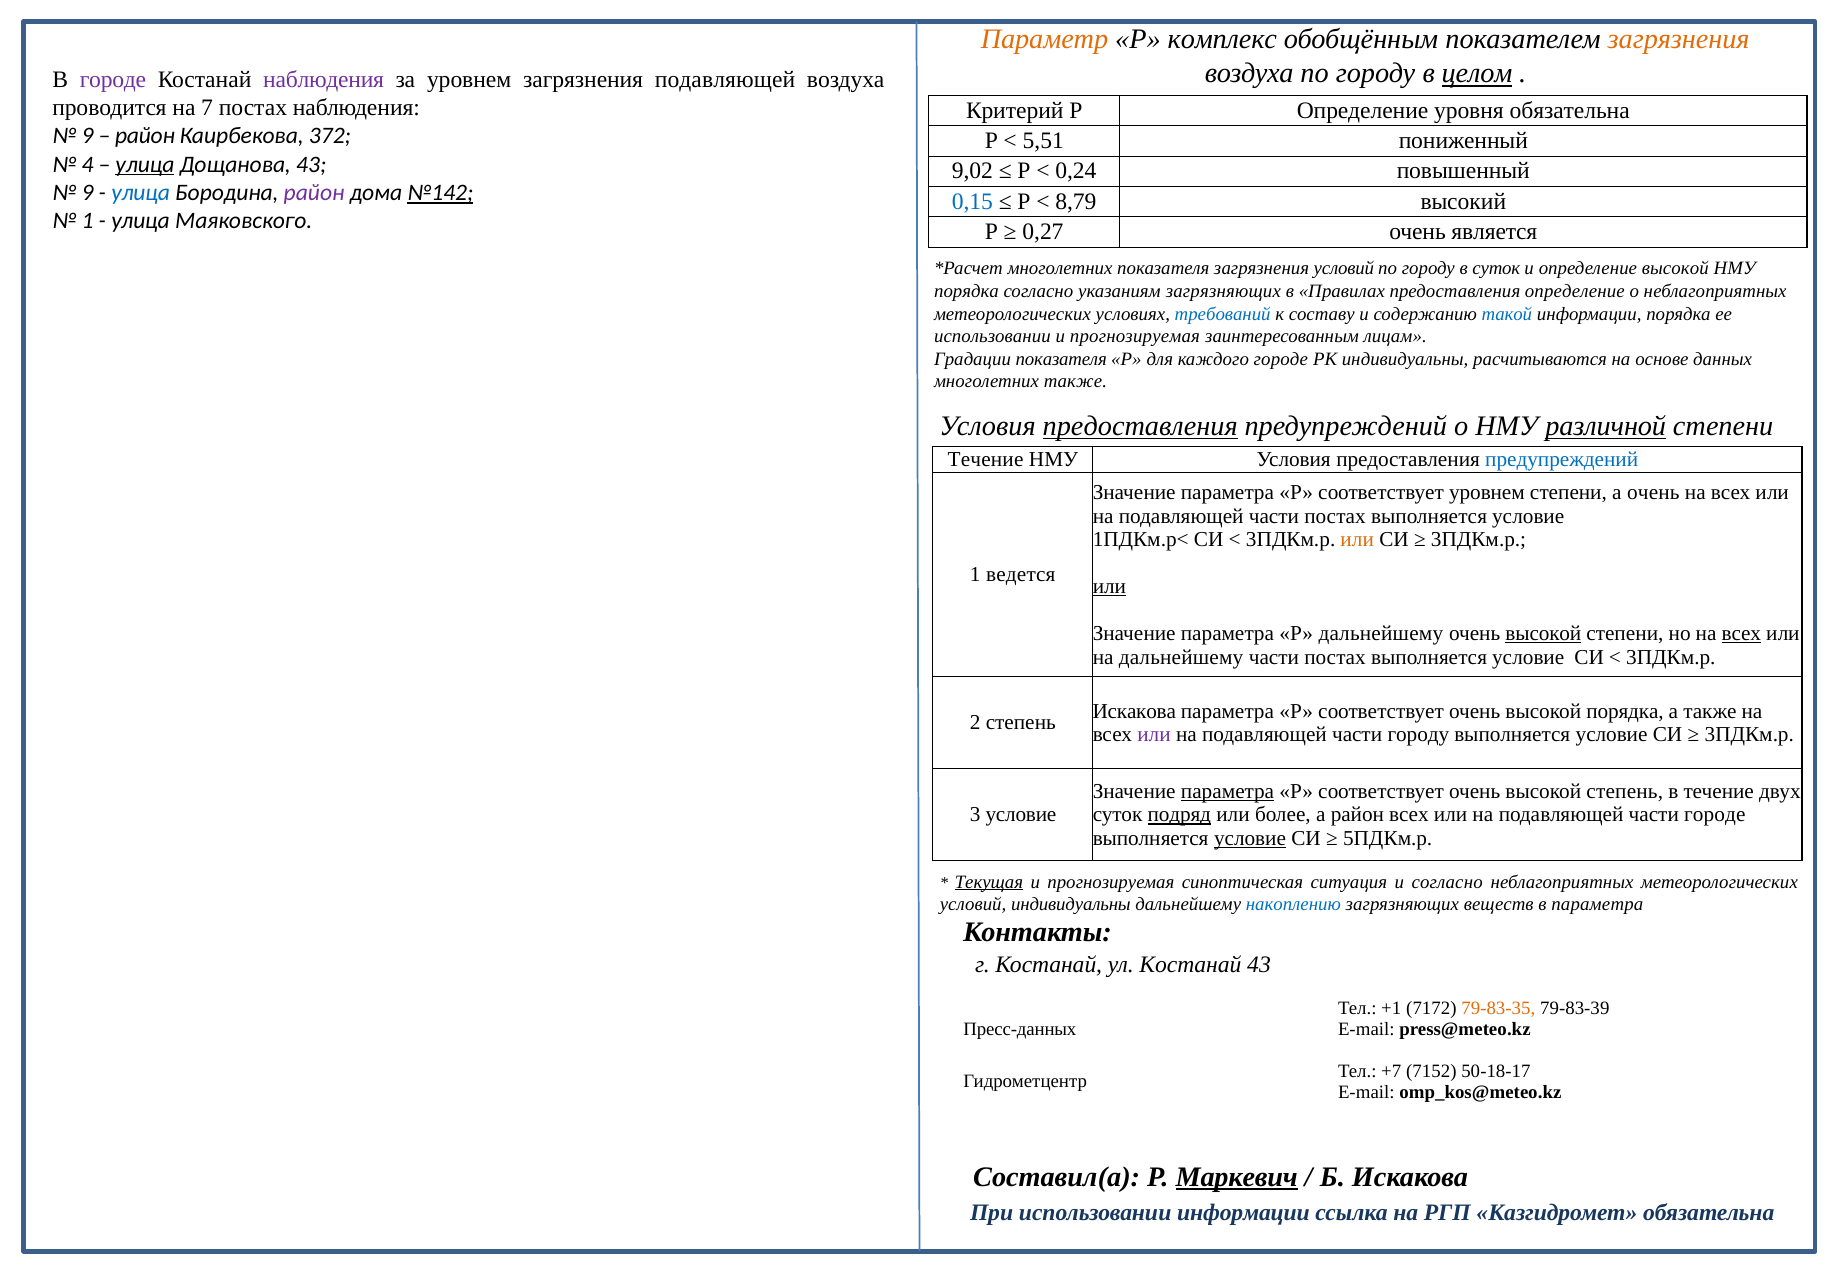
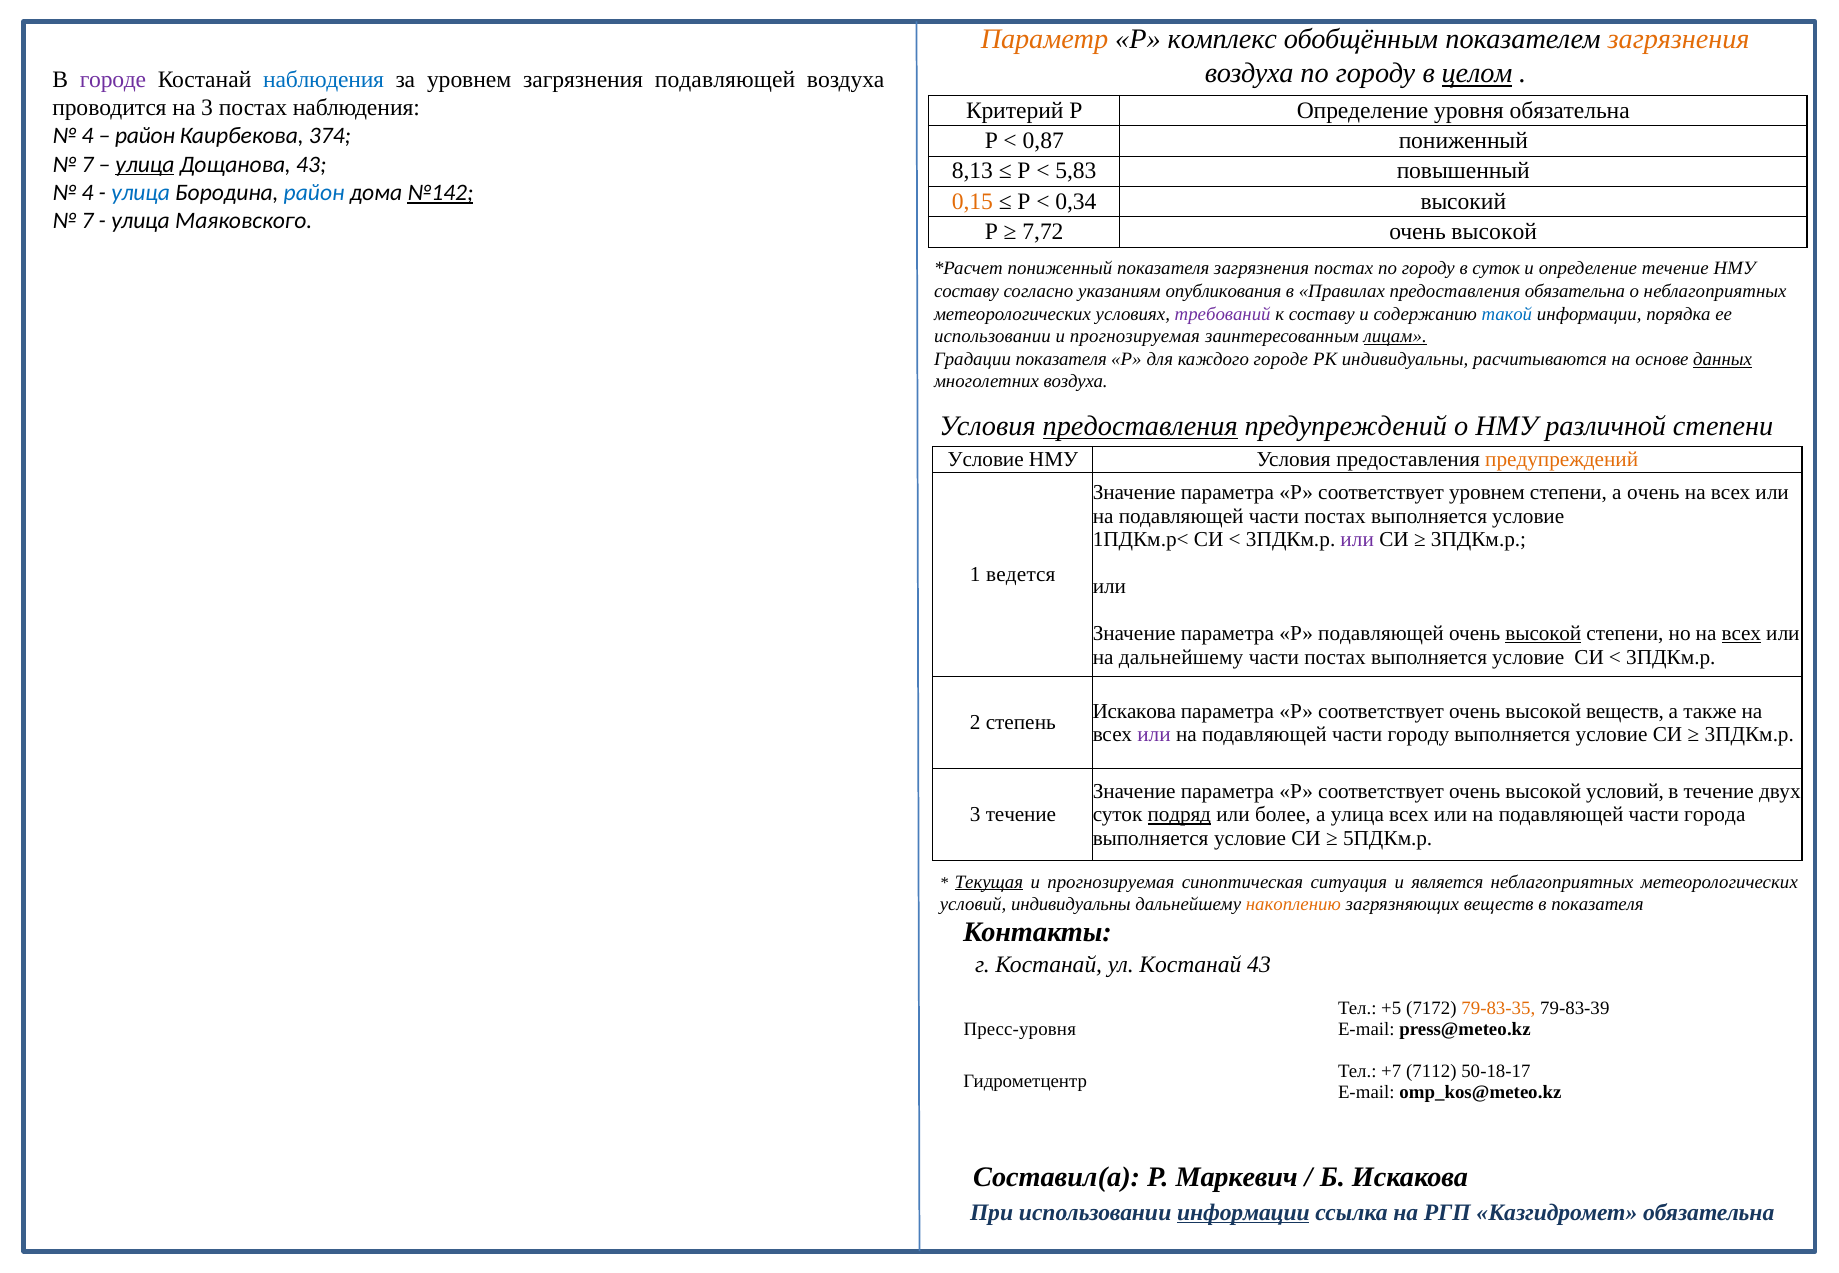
наблюдения colour: purple -> blue (324, 79)
на 7: 7 -> 3 (207, 108)
9: 9 -> 4 (88, 136)
372: 372 -> 374 (330, 136)
5,51: 5,51 -> 0,87 (1043, 141)
4: 4 -> 7 (88, 164)
9,02: 9,02 -> 8,13 (972, 171)
0,24: 0,24 -> 5,83 (1076, 171)
9: 9 -> 4 (88, 193)
район colour: purple -> blue (314, 193)
0,15 colour: blue -> orange (972, 201)
8,79: 8,79 -> 0,34 (1076, 201)
1: 1 -> 7 (88, 221)
0,27: 0,27 -> 7,72 (1043, 232)
является: является -> высокой (1494, 232)
многолетних: многолетних -> пониженный (1060, 269)
загрязнения условий: условий -> постах (1344, 269)
определение высокой: высокой -> течение (1675, 269)
порядка: порядка -> составу (966, 291)
указаниям загрязняющих: загрязняющих -> опубликования (1224, 291)
предоставления определение: определение -> обязательна (1575, 291)
требований colour: blue -> purple (1223, 314)
лицам underline: none -> present (1395, 337)
данных underline: none -> present (1723, 359)
многолетних также: также -> воздуха (1076, 382)
различной underline: present -> none (1606, 426)
Течение: Течение -> Условие (986, 460)
предупреждений colour: blue -> orange (1562, 460)
или colour: orange -> purple (1357, 540)
или underline: present -> none (1109, 587)
Р дальнейшему: дальнейшему -> подавляющей (1381, 634)
высокой порядка: порядка -> веществ (1625, 711)
параметра underline: present -> none (1227, 791)
высокой степень: степень -> условий (1625, 791)
3 условие: условие -> течение (1021, 815)
а район: район -> улица (1357, 815)
части городе: городе -> города (1715, 815)
условие underline: present -> none (1250, 839)
и согласно: согласно -> является (1447, 882)
накоплению colour: blue -> orange (1293, 904)
в параметра: параметра -> показателя (1597, 904)
+1: +1 -> +5 (1391, 1009)
Пресс-данных: Пресс-данных -> Пресс-уровня (1020, 1030)
7152: 7152 -> 7112 (1431, 1071)
Маркевич underline: present -> none (1237, 1177)
информации underline: none -> present (1243, 1212)
